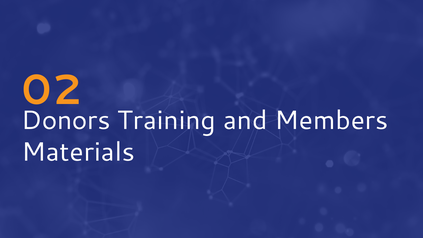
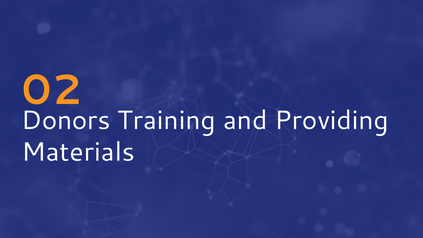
Members: Members -> Providing (332, 120)
